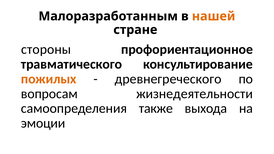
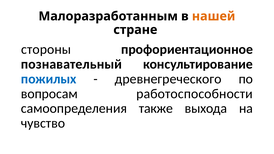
травматического: травматического -> познавательный (71, 64)
пожилых colour: orange -> blue (49, 79)
жизнедеятельности: жизнедеятельности -> работоспособности (195, 94)
эмоции: эмоции -> чувство (43, 123)
